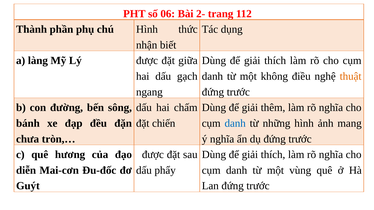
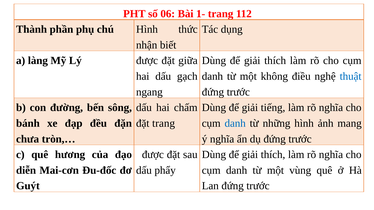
2-: 2- -> 1- (201, 14)
thuật colour: orange -> blue (351, 76)
thêm: thêm -> tiếng (273, 108)
đặt chiến: chiến -> trang (164, 123)
